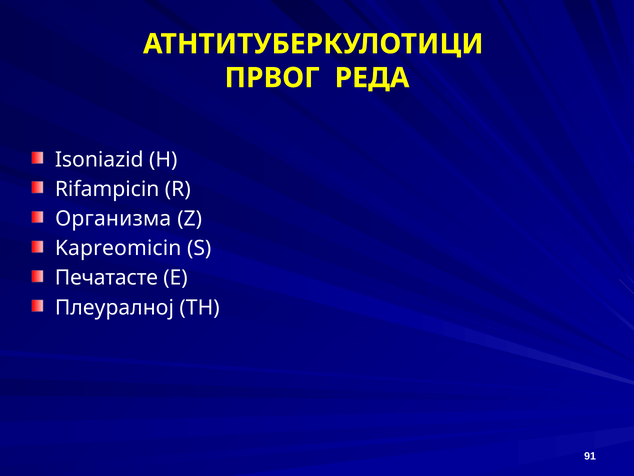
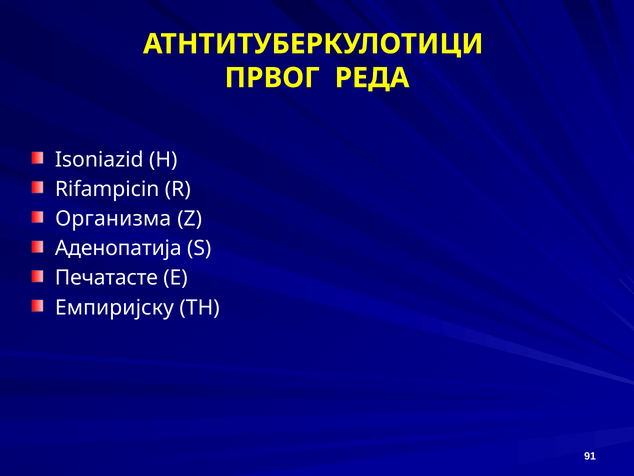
Kapreomicin: Kapreomicin -> Аденопатија (118, 248)
Плеуралној: Плеуралној -> Емпиријску (114, 307)
